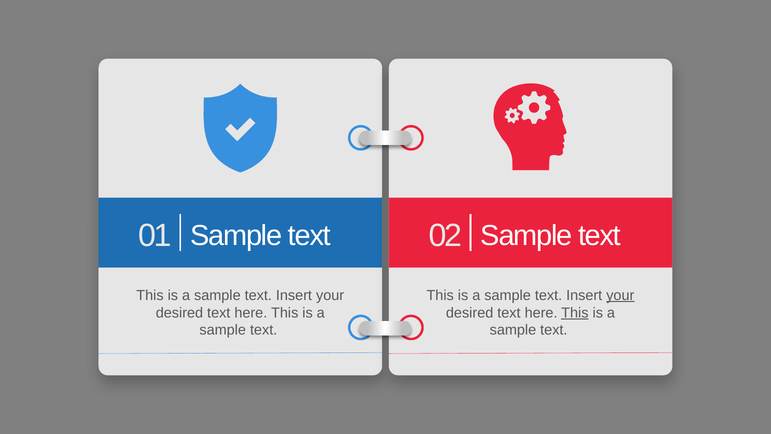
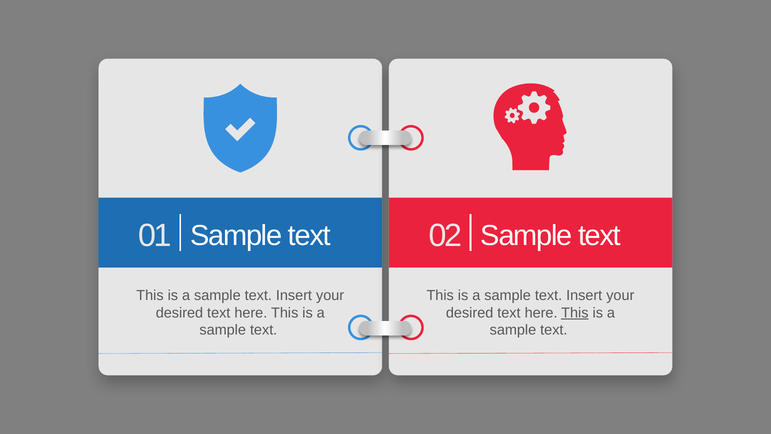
your underline: present -> none (620, 295)
